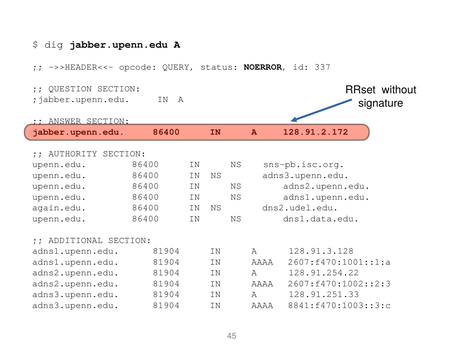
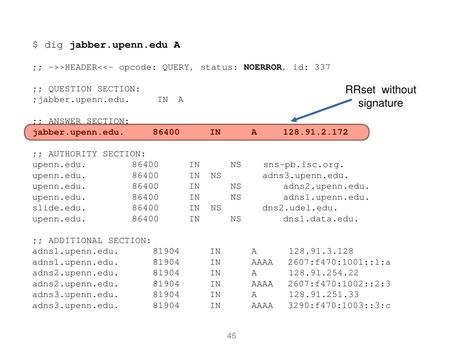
again.edu: again.edu -> slide.edu (59, 208)
8841:f470:1003::3:c: 8841:f470:1003::3:c -> 3290:f470:1003::3:c (339, 305)
